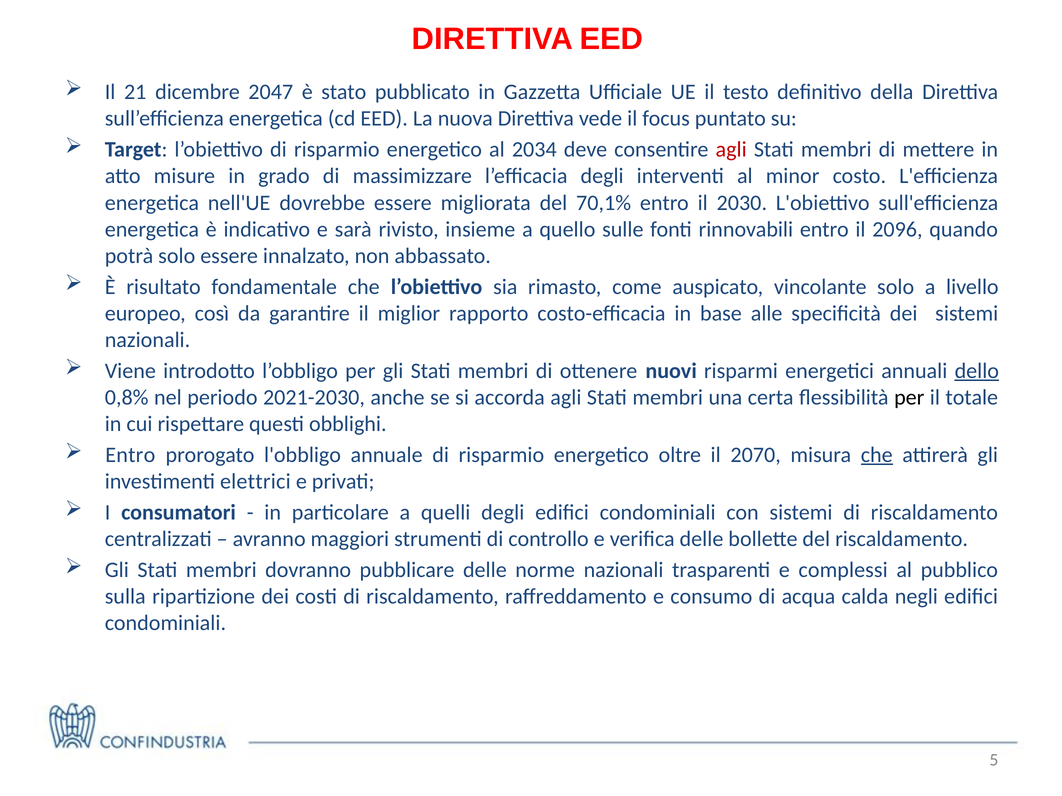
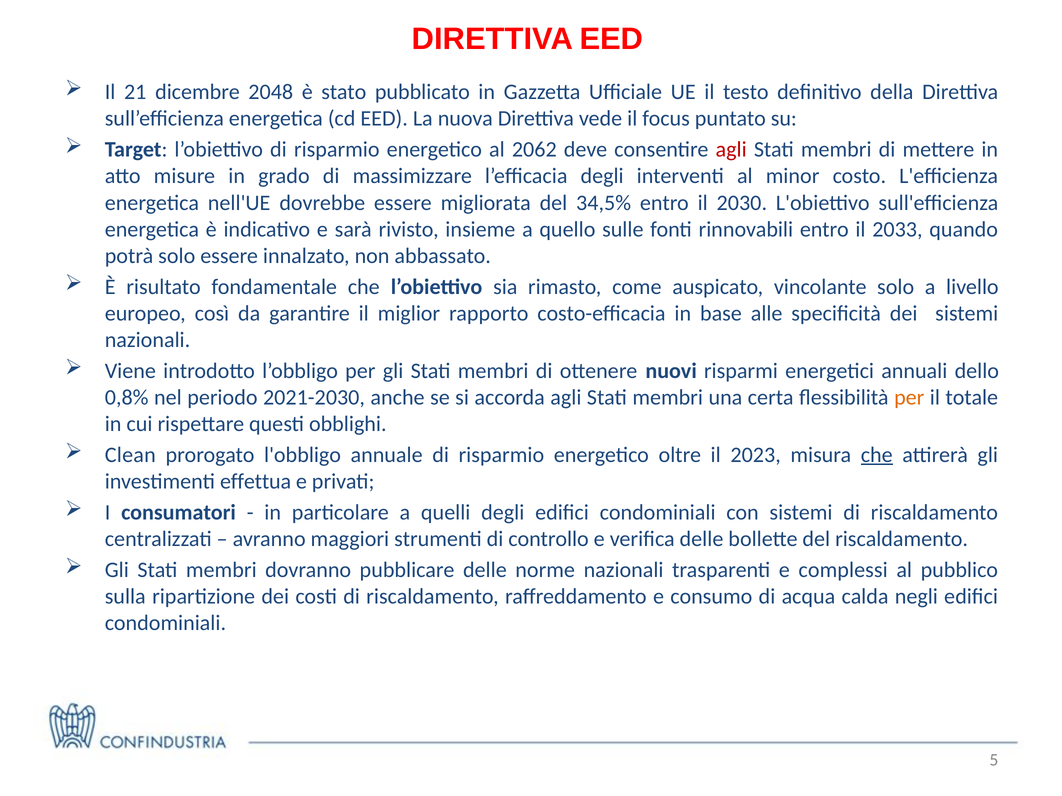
2047: 2047 -> 2048 (271, 92)
2034: 2034 -> 2062 (534, 150)
70,1%: 70,1% -> 34,5% (604, 203)
2096: 2096 -> 2033 (897, 229)
dello underline: present -> none (977, 371)
per colour: black -> orange (909, 398)
Entro: Entro -> Clean (130, 455)
2070: 2070 -> 2023 (756, 455)
elettrici: elettrici -> effettua (256, 482)
